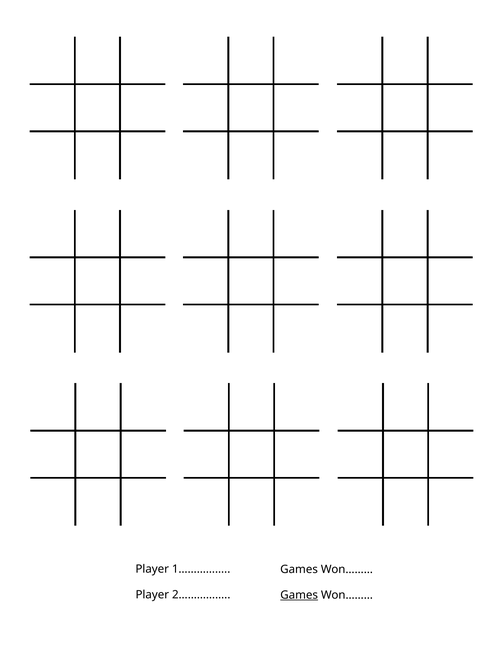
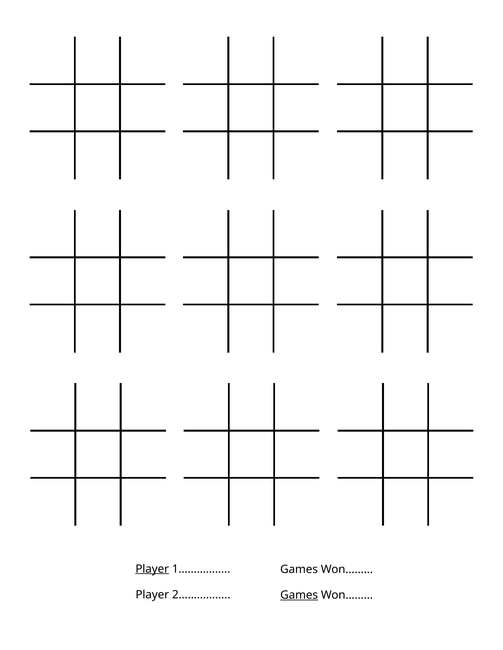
Player underline: none -> present (152, 570)
